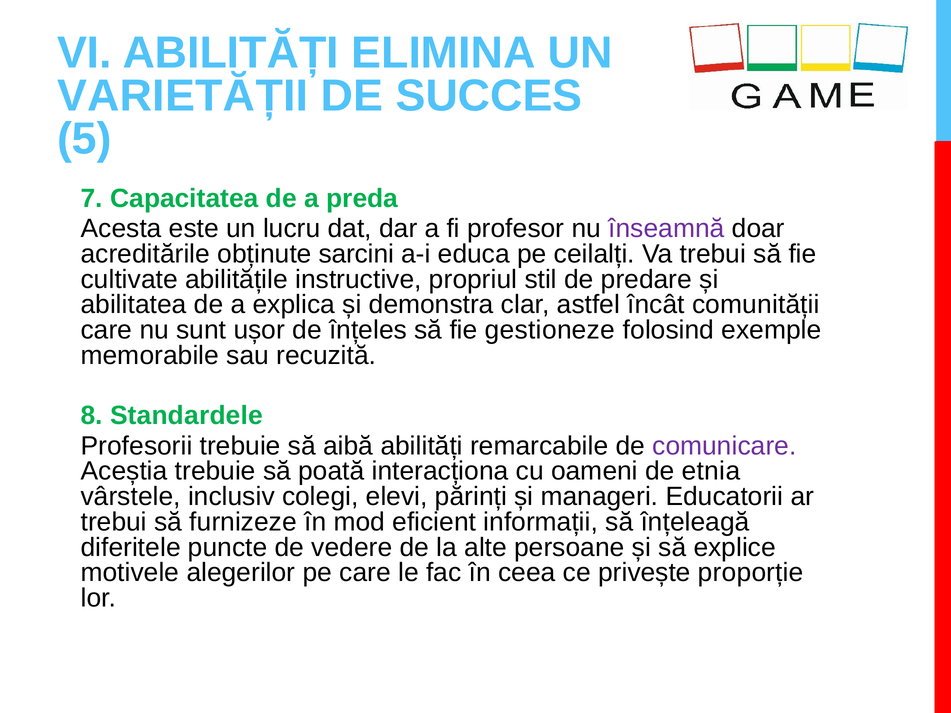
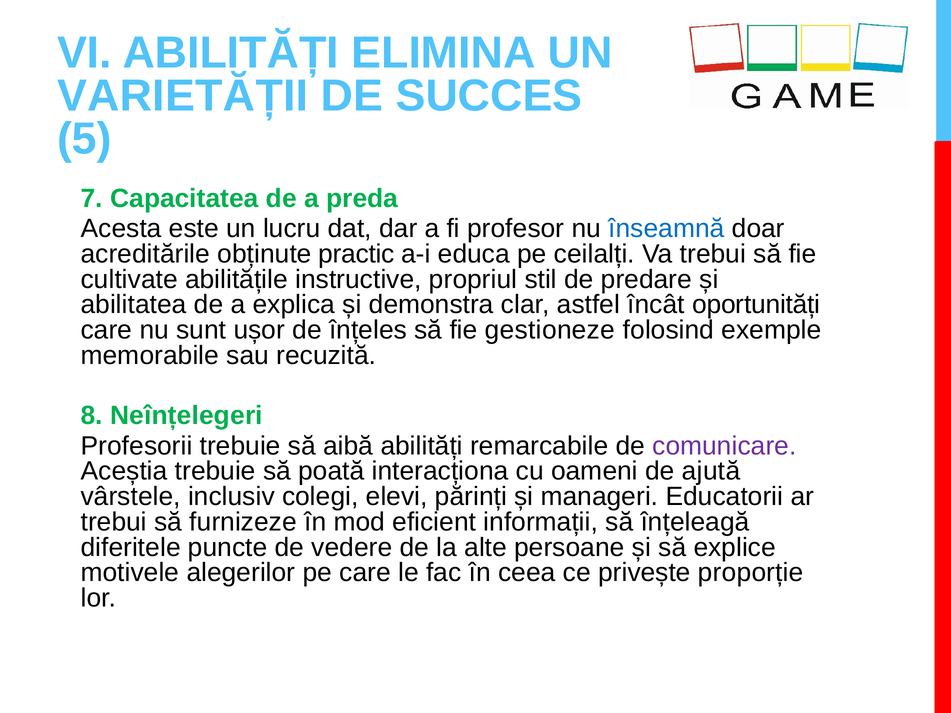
înseamnă colour: purple -> blue (666, 229)
sarcini: sarcini -> practic (356, 254)
comunității: comunității -> oportunități (756, 305)
Standardele: Standardele -> Neînțelegeri (186, 416)
etnia: etnia -> ajută (711, 471)
